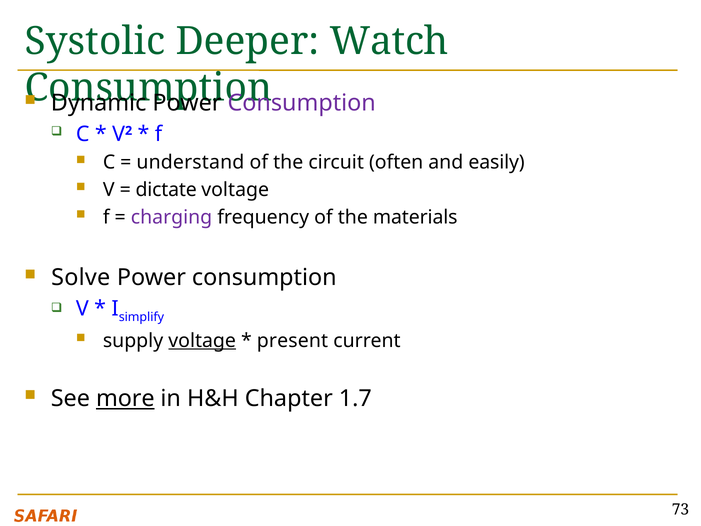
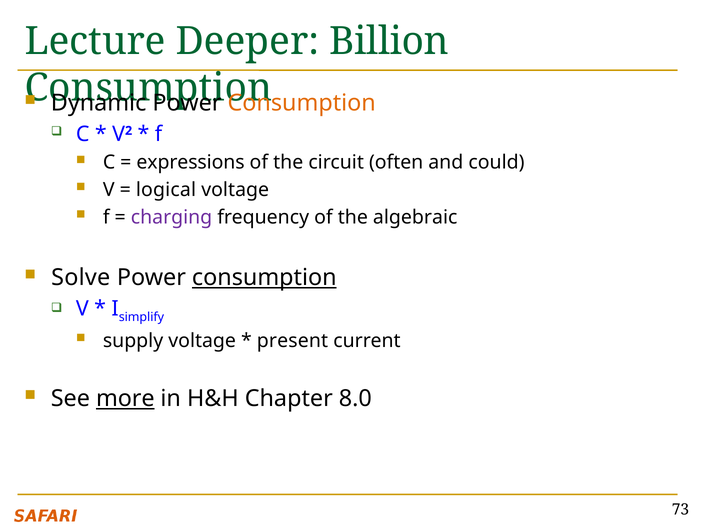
Systolic: Systolic -> Lecture (95, 41)
Watch: Watch -> Billion (389, 41)
Consumption colour: purple -> orange (302, 103)
understand: understand -> expressions (191, 162)
easily: easily -> could (496, 162)
dictate: dictate -> logical (166, 190)
materials: materials -> algebraic (415, 217)
consumption underline: none -> present (264, 278)
voltage underline: present -> none (202, 340)
1.7: 1.7 -> 8.0 (355, 398)
